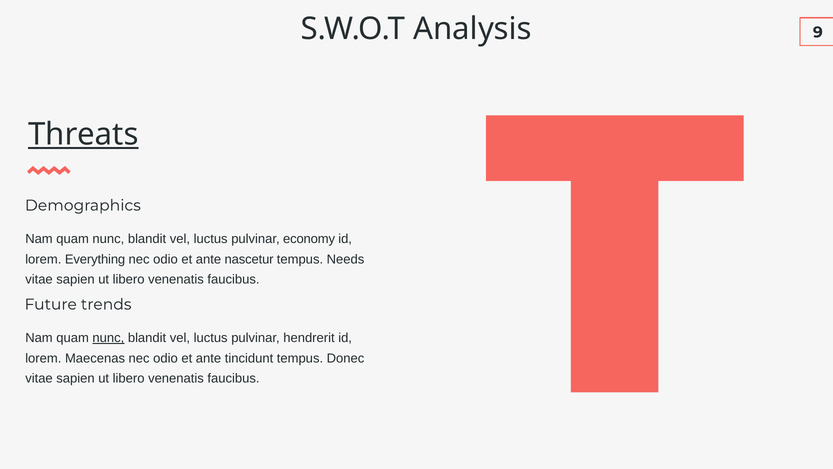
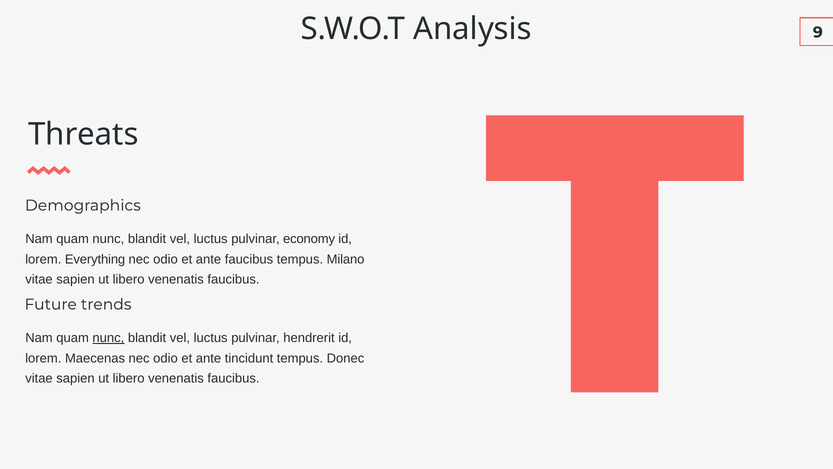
Threats underline: present -> none (83, 135)
ante nascetur: nascetur -> faucibus (249, 259)
Needs: Needs -> Milano (346, 259)
